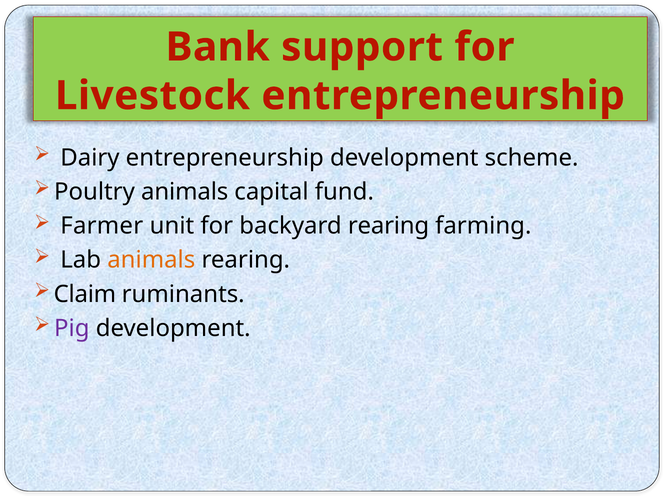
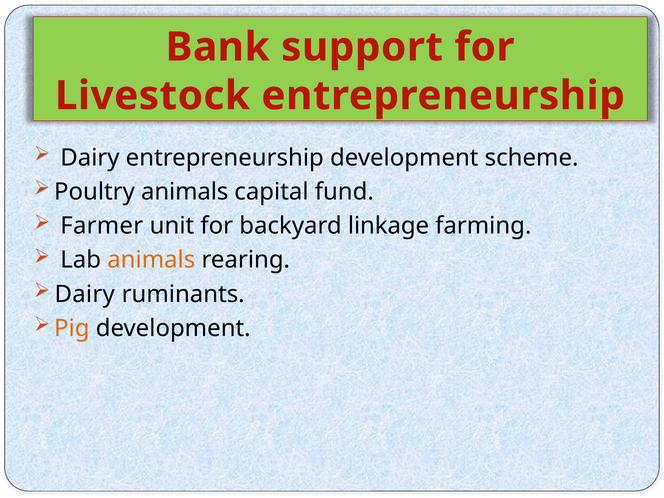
backyard rearing: rearing -> linkage (388, 226)
Claim: Claim -> Dairy (85, 294)
Pig colour: purple -> orange (72, 328)
